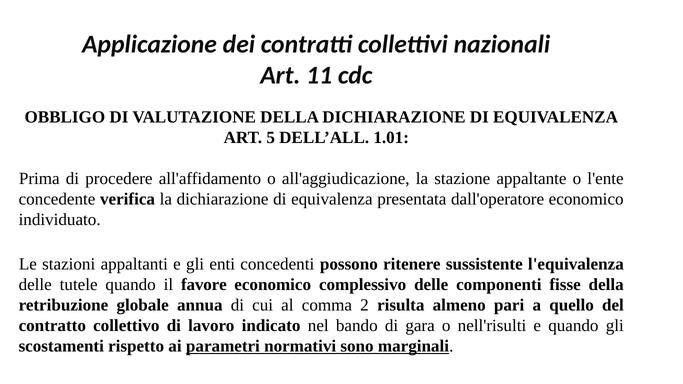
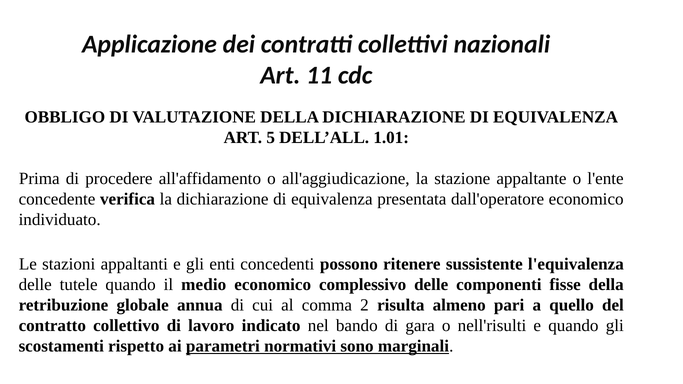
favore: favore -> medio (204, 285)
